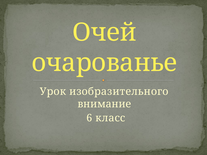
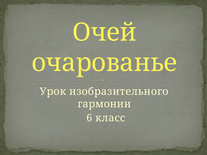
внимание: внимание -> гармонии (104, 104)
